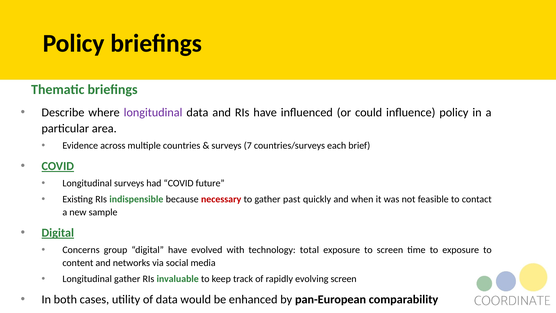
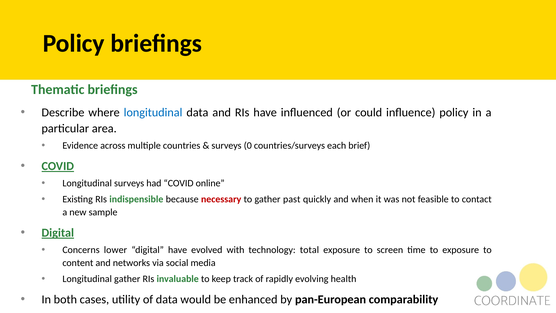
longitudinal colour: purple -> blue (153, 112)
7: 7 -> 0 (248, 145)
future: future -> online (210, 183)
group: group -> lower (115, 250)
evolving screen: screen -> health (344, 279)
